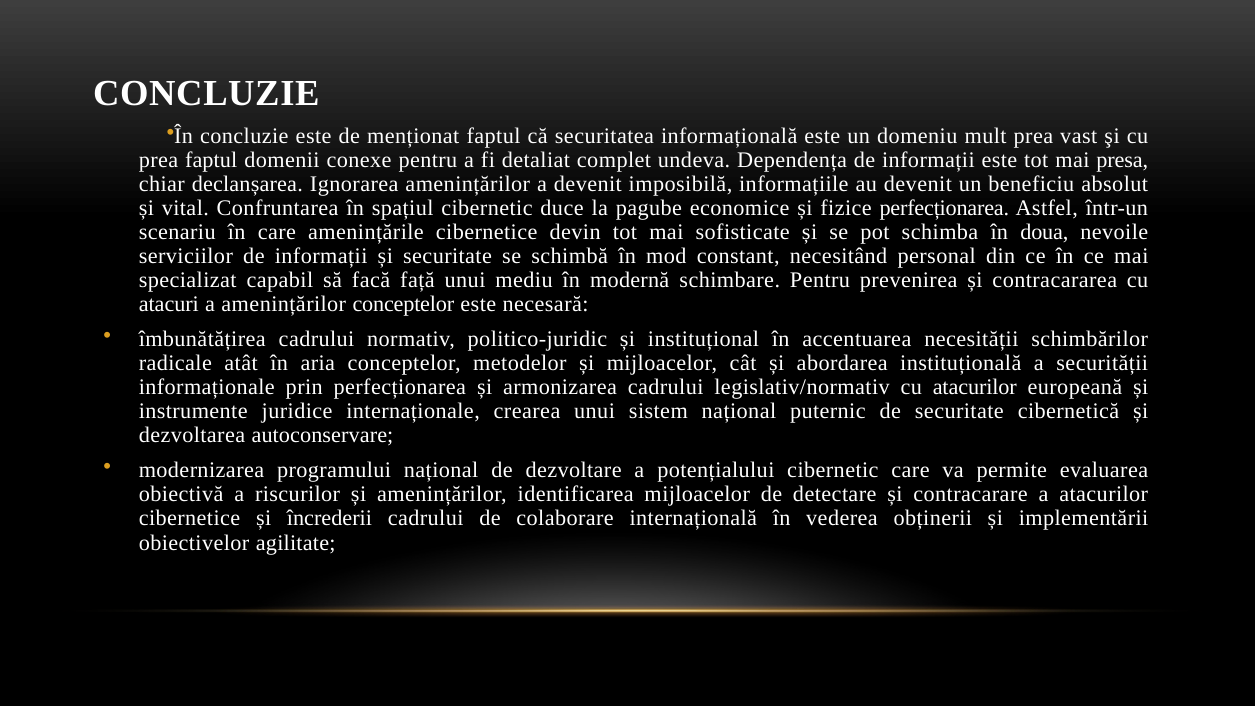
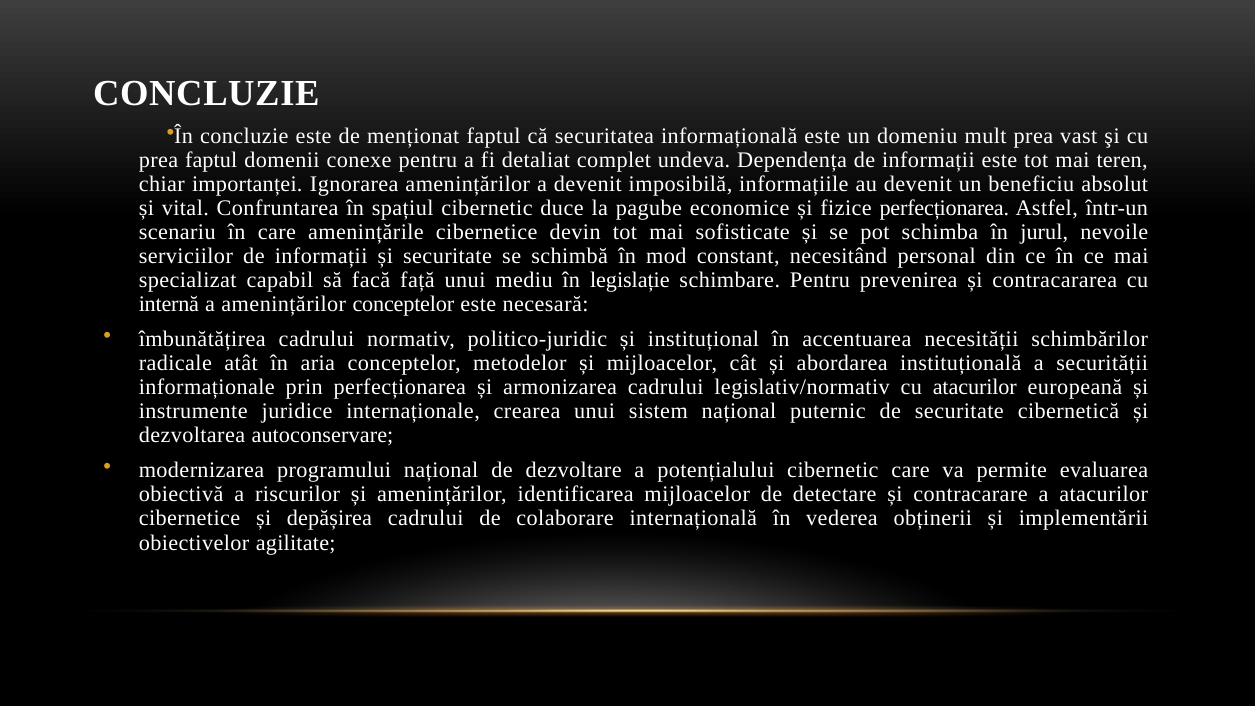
presa: presa -> teren (1122, 160)
declanșarea: declanșarea -> importanței (247, 184)
doua: doua -> jurul (1044, 232)
modernă: modernă -> legislație (630, 280)
atacuri: atacuri -> internă (169, 304)
încrederii: încrederii -> depășirea (329, 519)
